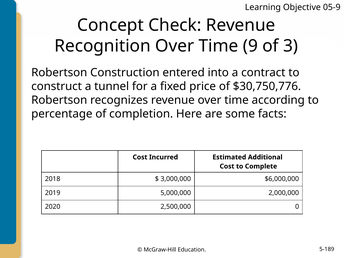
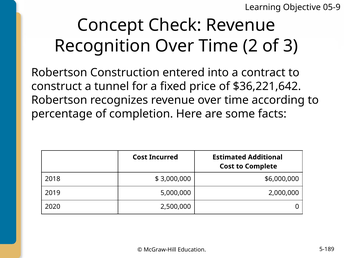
9: 9 -> 2 (250, 46)
$30,750,776: $30,750,776 -> $36,221,642 (267, 86)
